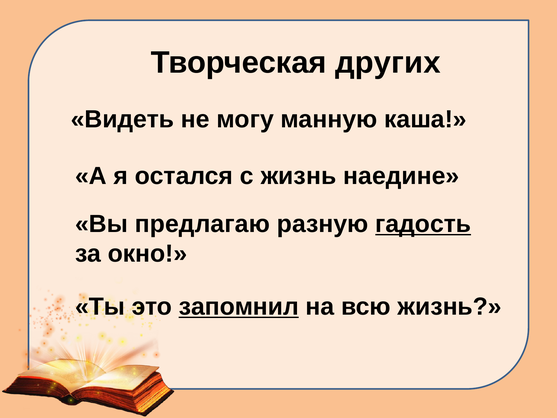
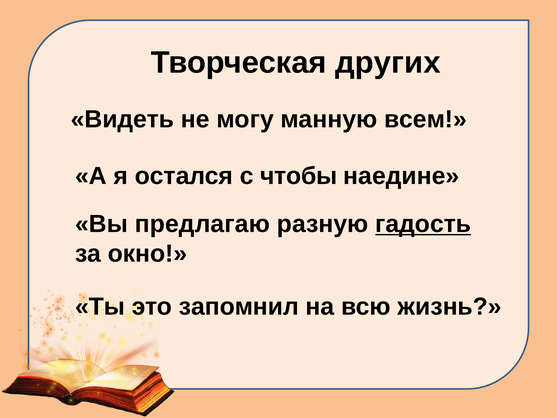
каша: каша -> всем (426, 119)
с жизнь: жизнь -> чтобы (299, 176)
запомнил underline: present -> none (239, 307)
